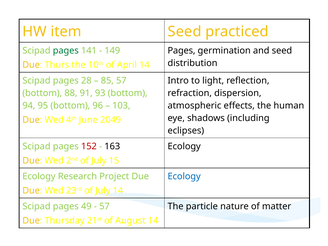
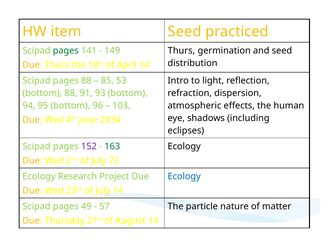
Pages: Pages -> Thurs (181, 51)
pages 28: 28 -> 88 (86, 81)
85 57: 57 -> 53 (121, 81)
2049: 2049 -> 2034 (111, 120)
152 colour: red -> purple (89, 146)
163 colour: black -> green (112, 146)
15: 15 -> 72 (114, 161)
